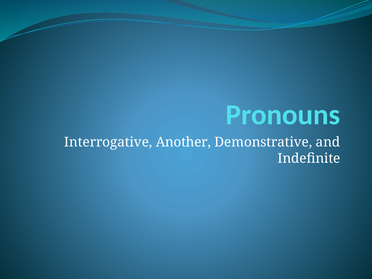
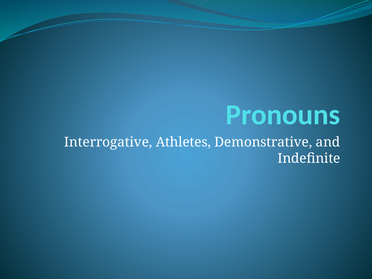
Another: Another -> Athletes (183, 142)
